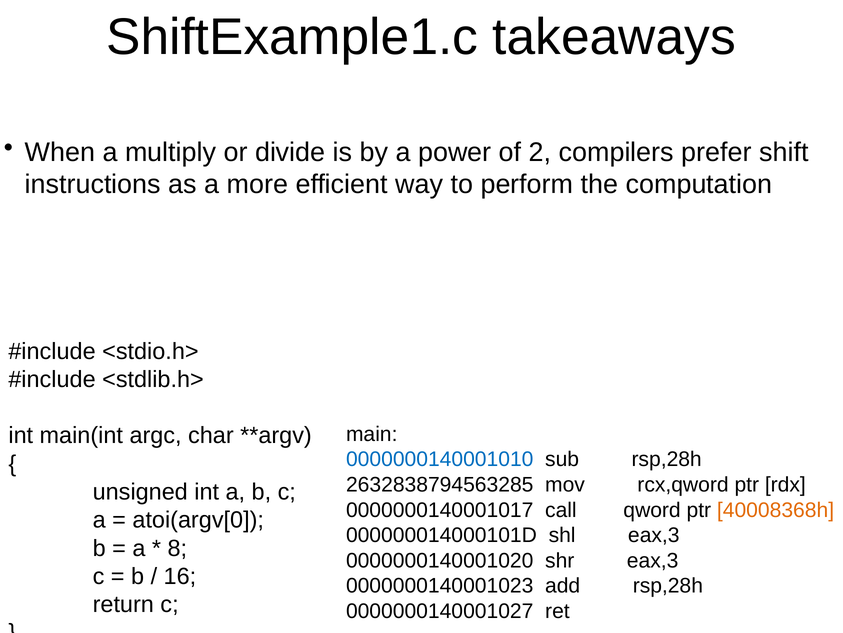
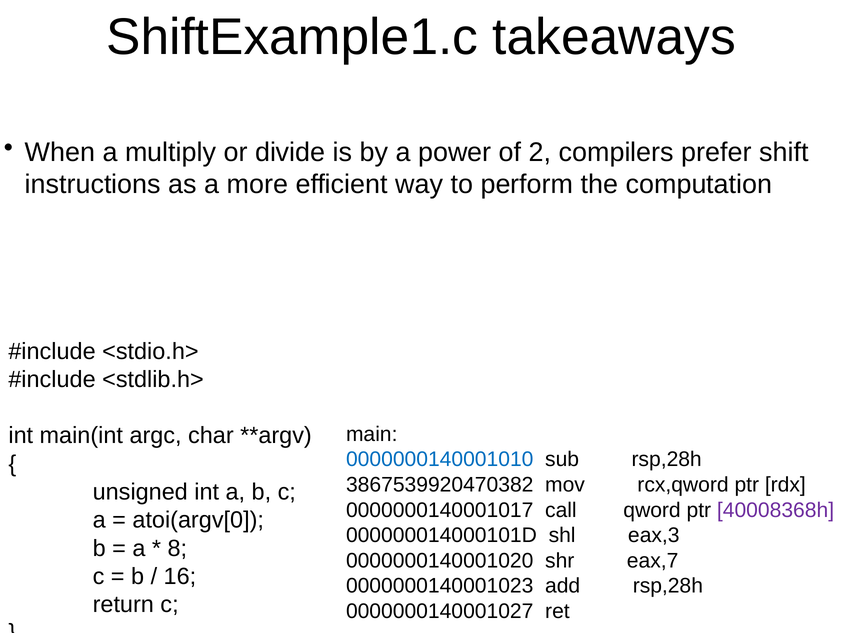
2632838794563285: 2632838794563285 -> 3867539920470382 (440, 484)
40008368h colour: orange -> purple (776, 509)
shr eax,3: eax,3 -> eax,7 (653, 560)
